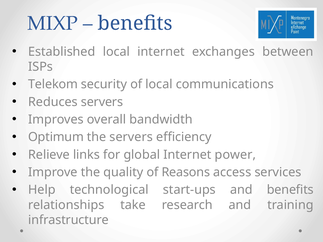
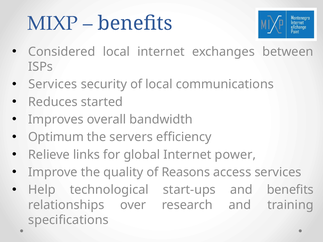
Established: Established -> Considered (62, 52)
Telekom: Telekom -> Services (53, 84)
Reduces servers: servers -> started (102, 102)
take: take -> over (133, 205)
infrastructure: infrastructure -> specifications (68, 220)
